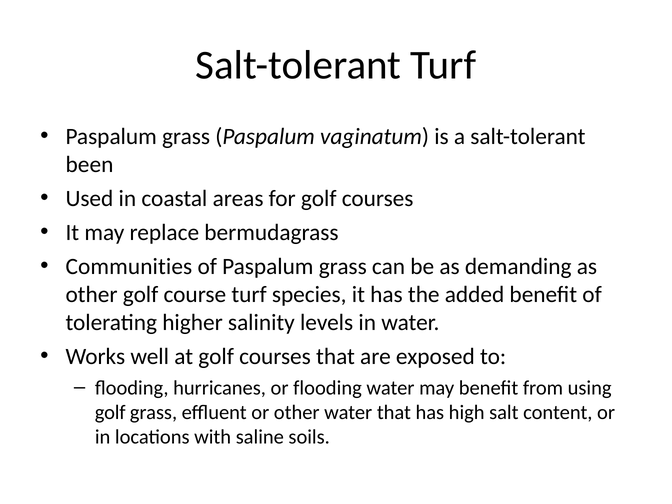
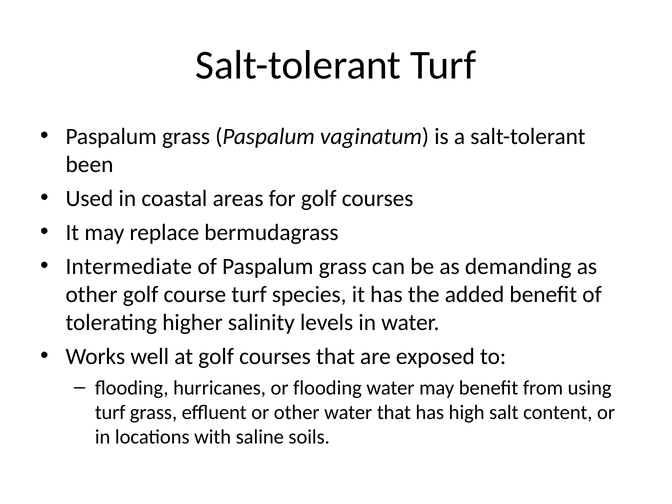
Communities: Communities -> Intermediate (129, 266)
golf: golf -> turf (110, 412)
